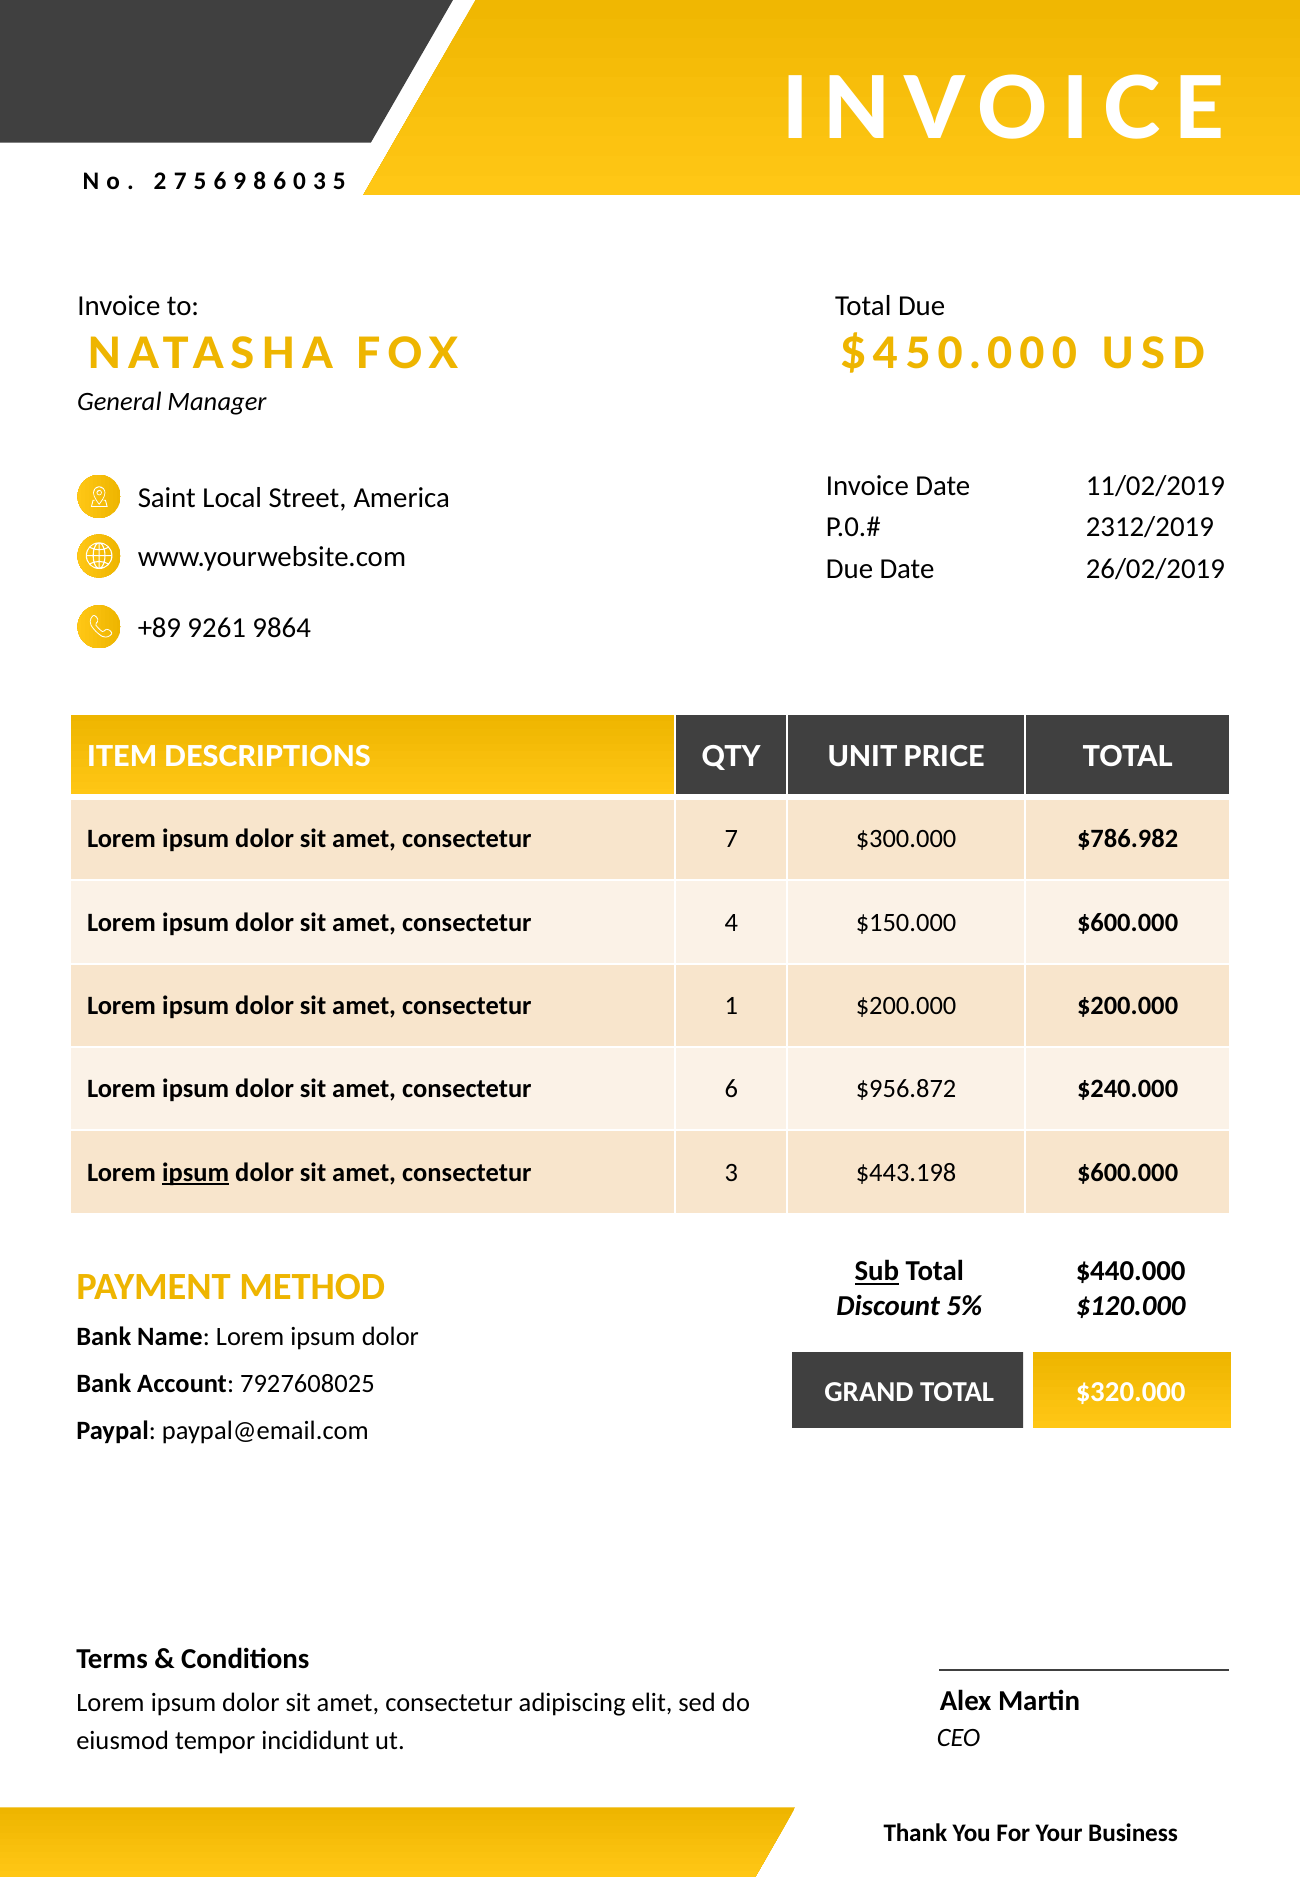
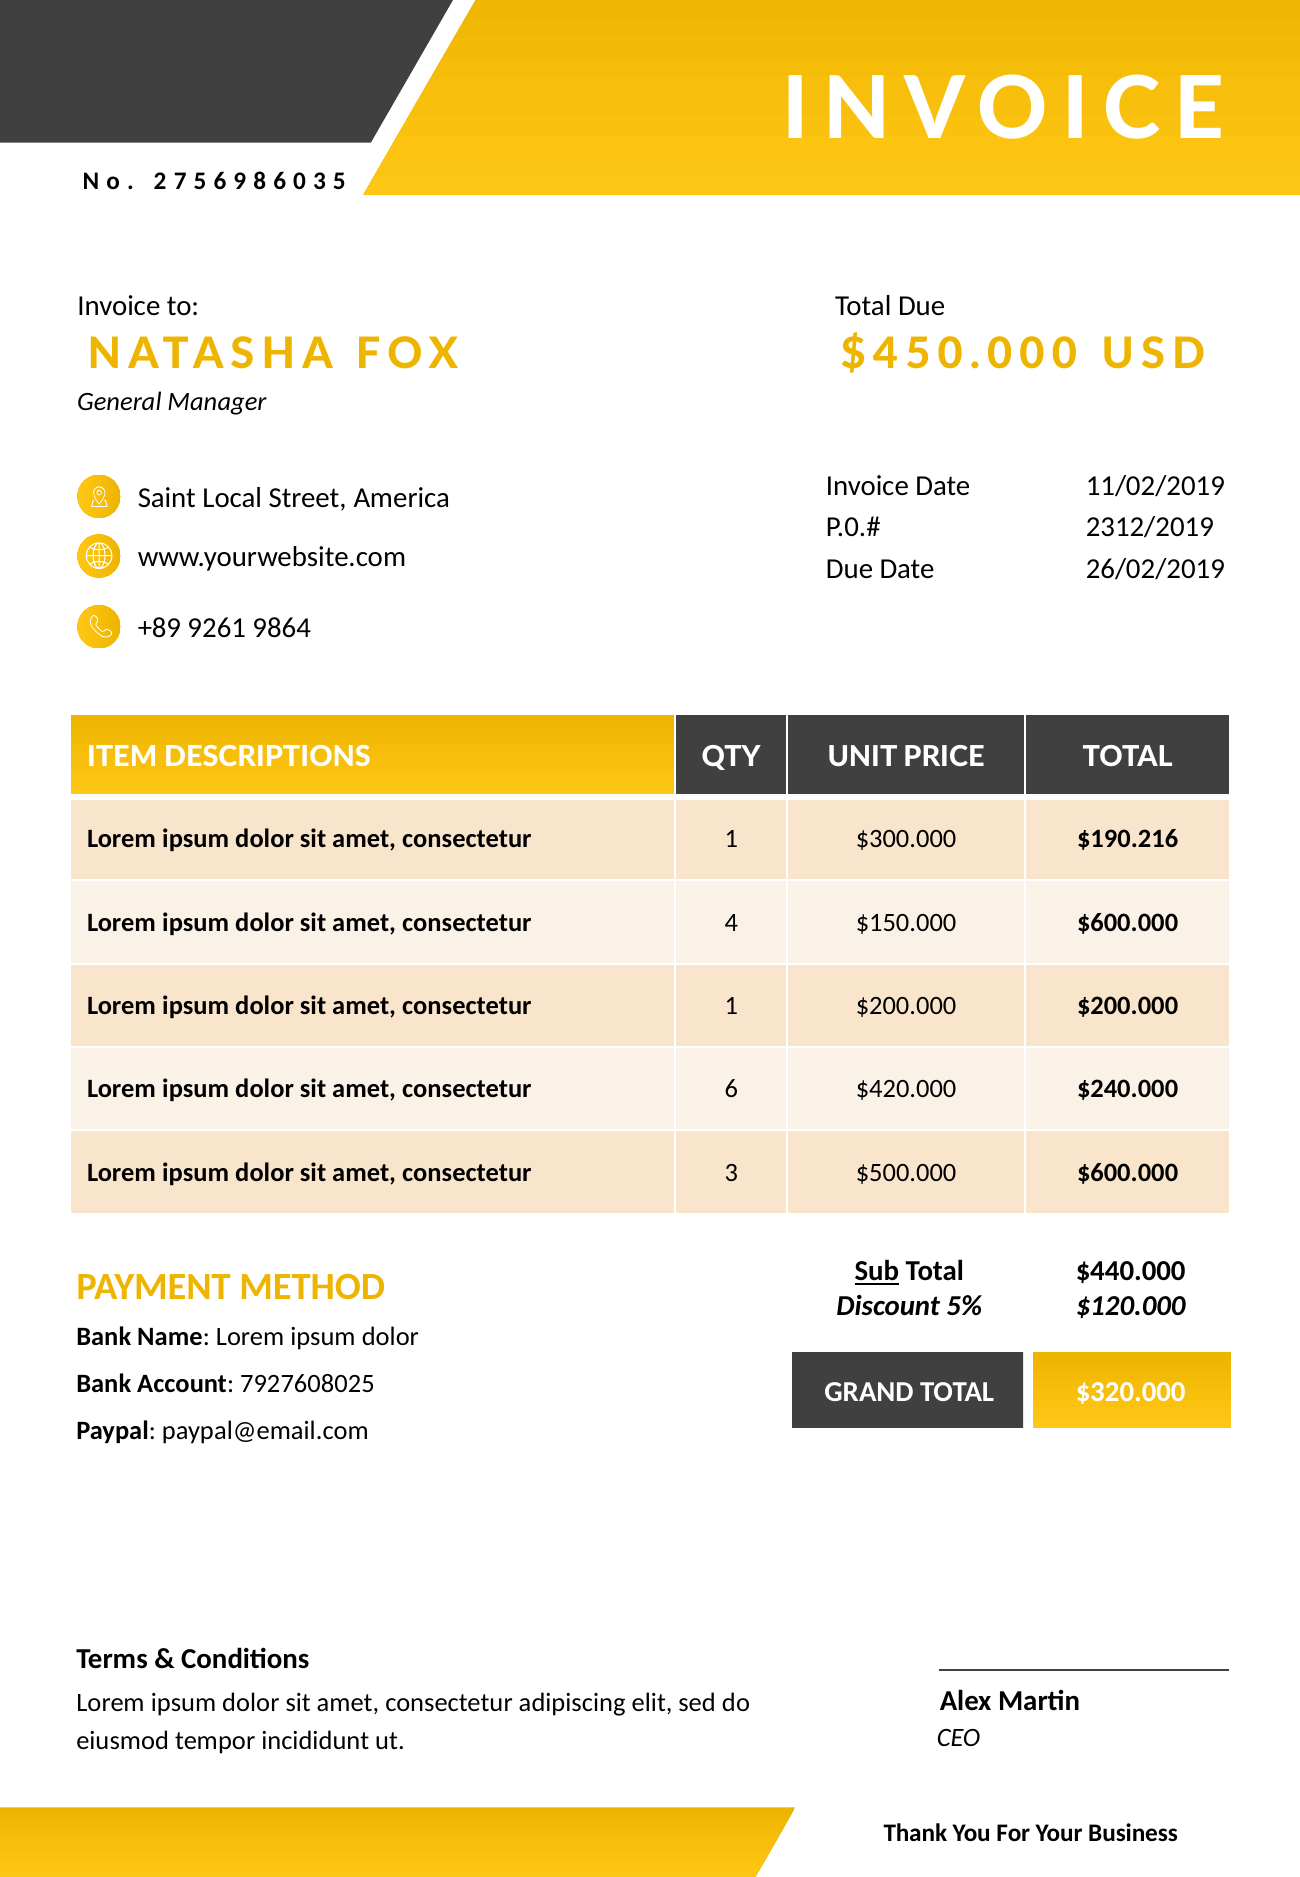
7: 7 -> 1 (731, 839)
$786.982: $786.982 -> $190.216 (1128, 839)
$956.872: $956.872 -> $420.000 (906, 1089)
ipsum underline: present -> none (196, 1173)
$443.198: $443.198 -> $500.000 (906, 1173)
